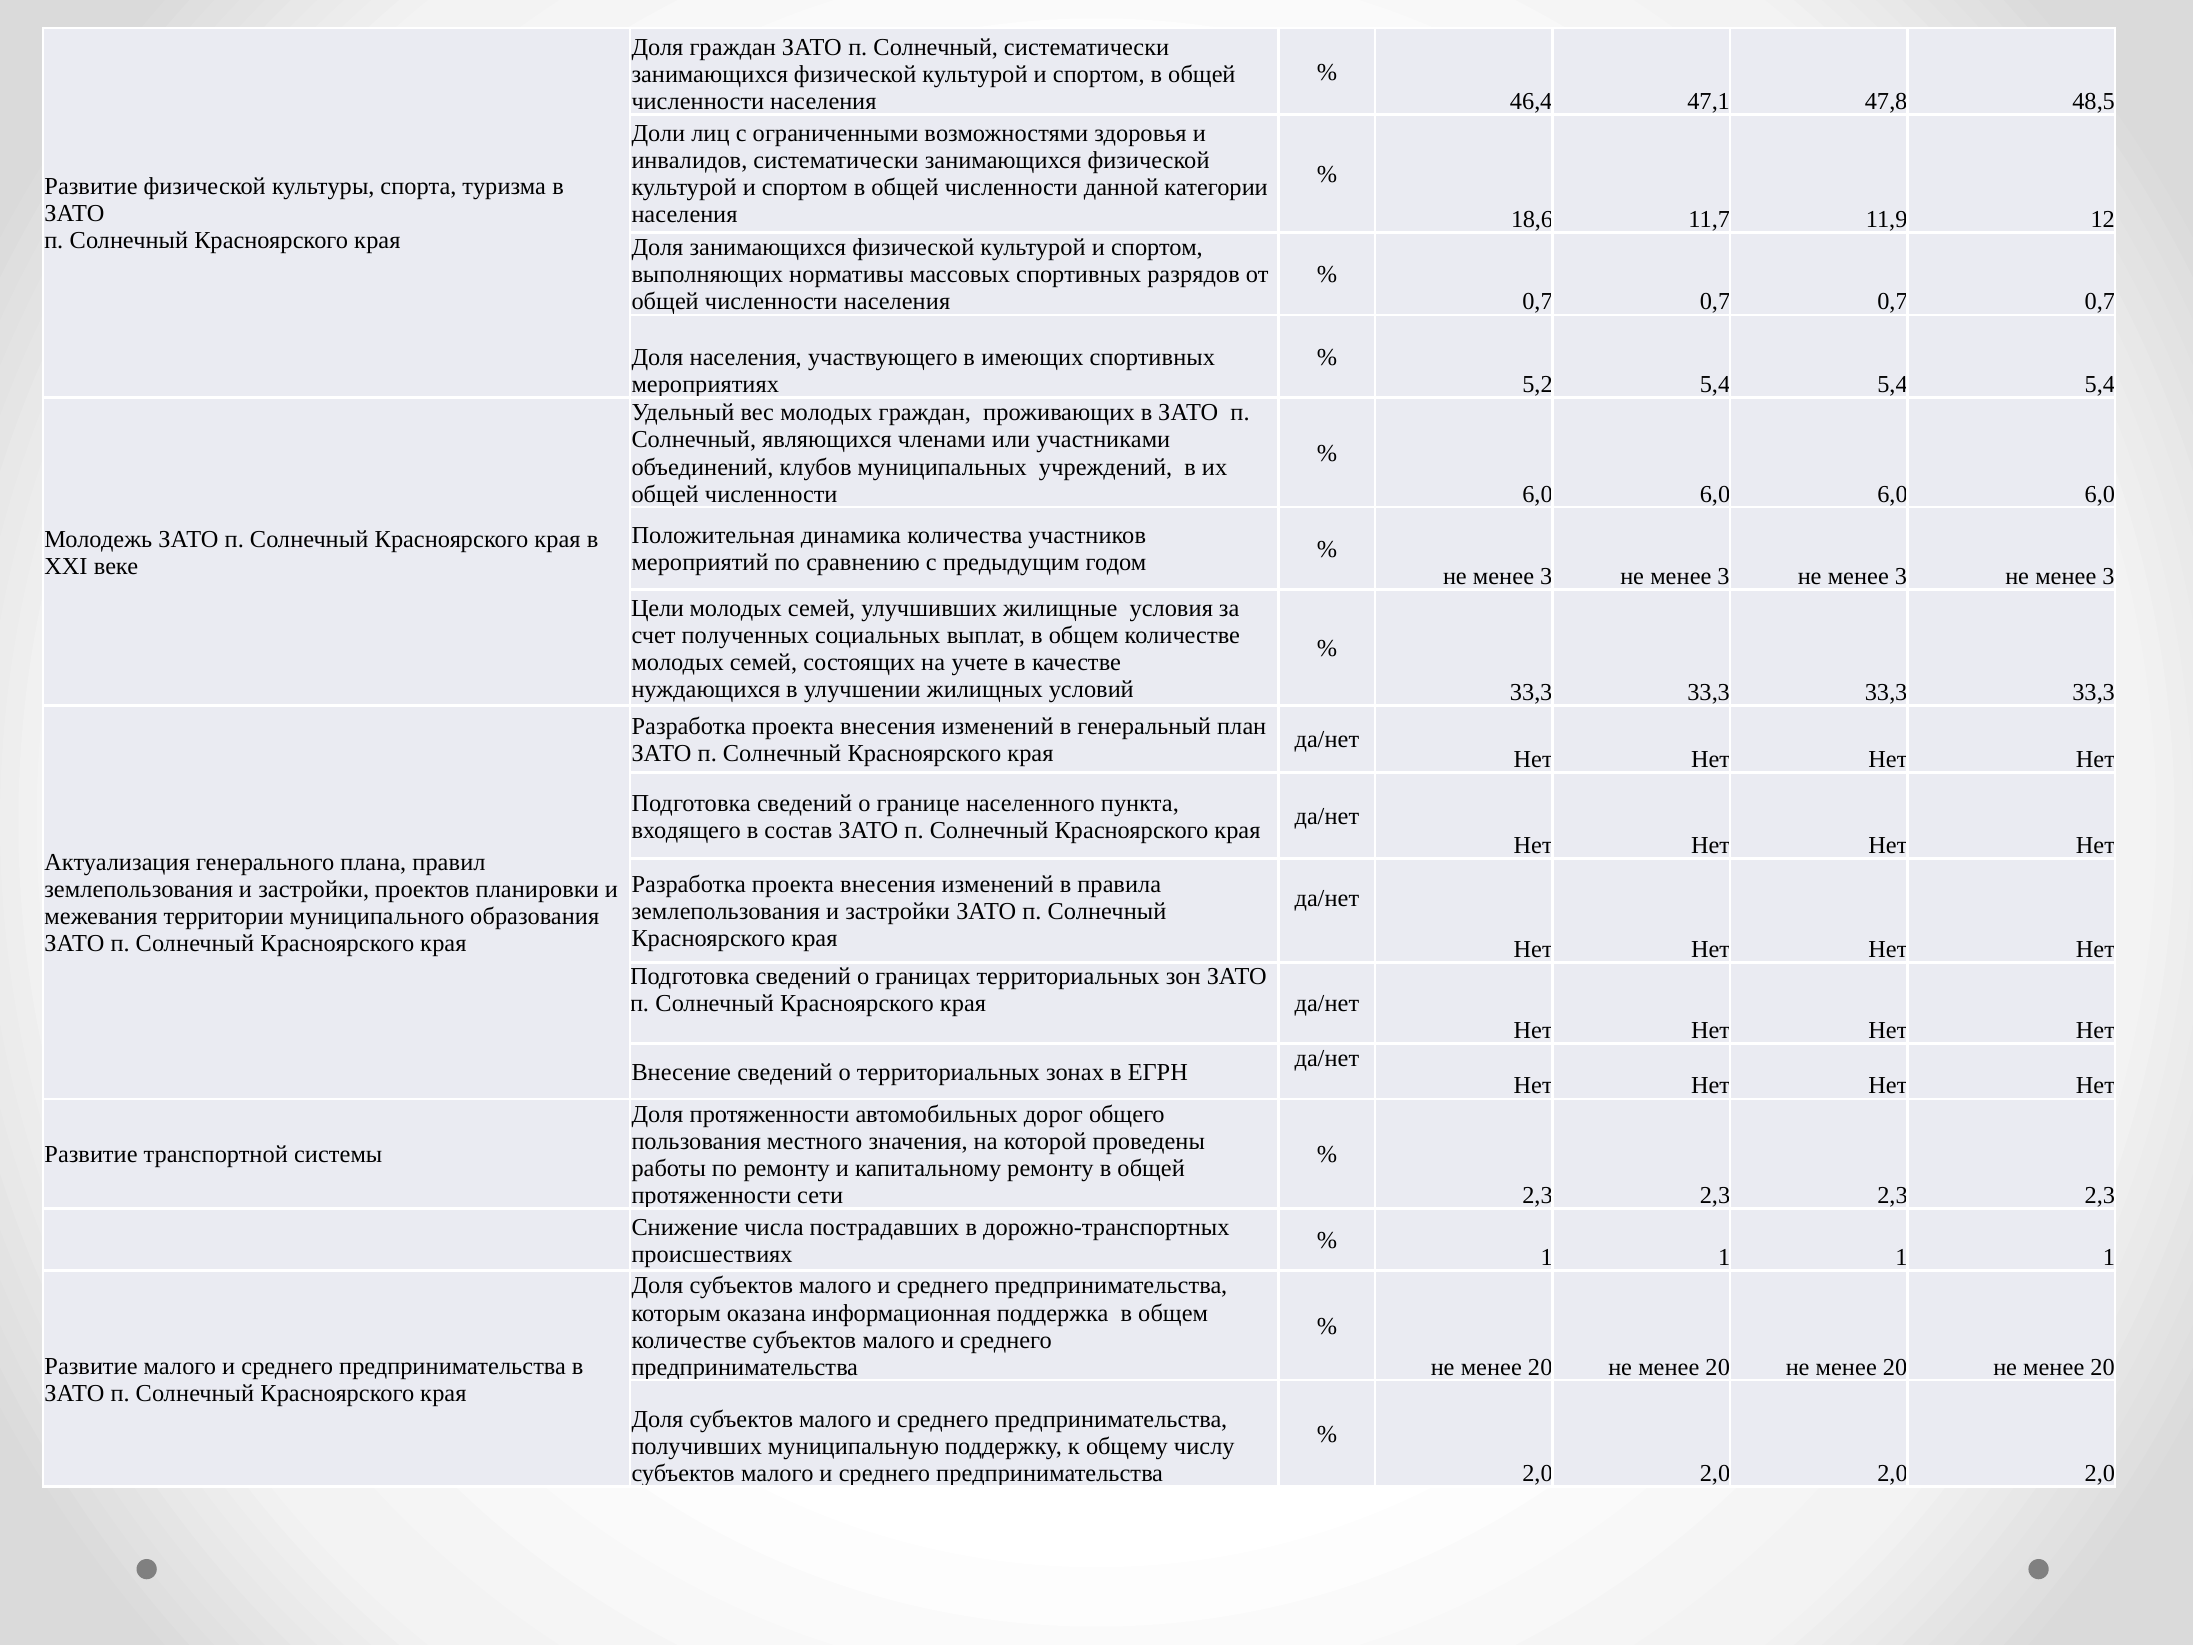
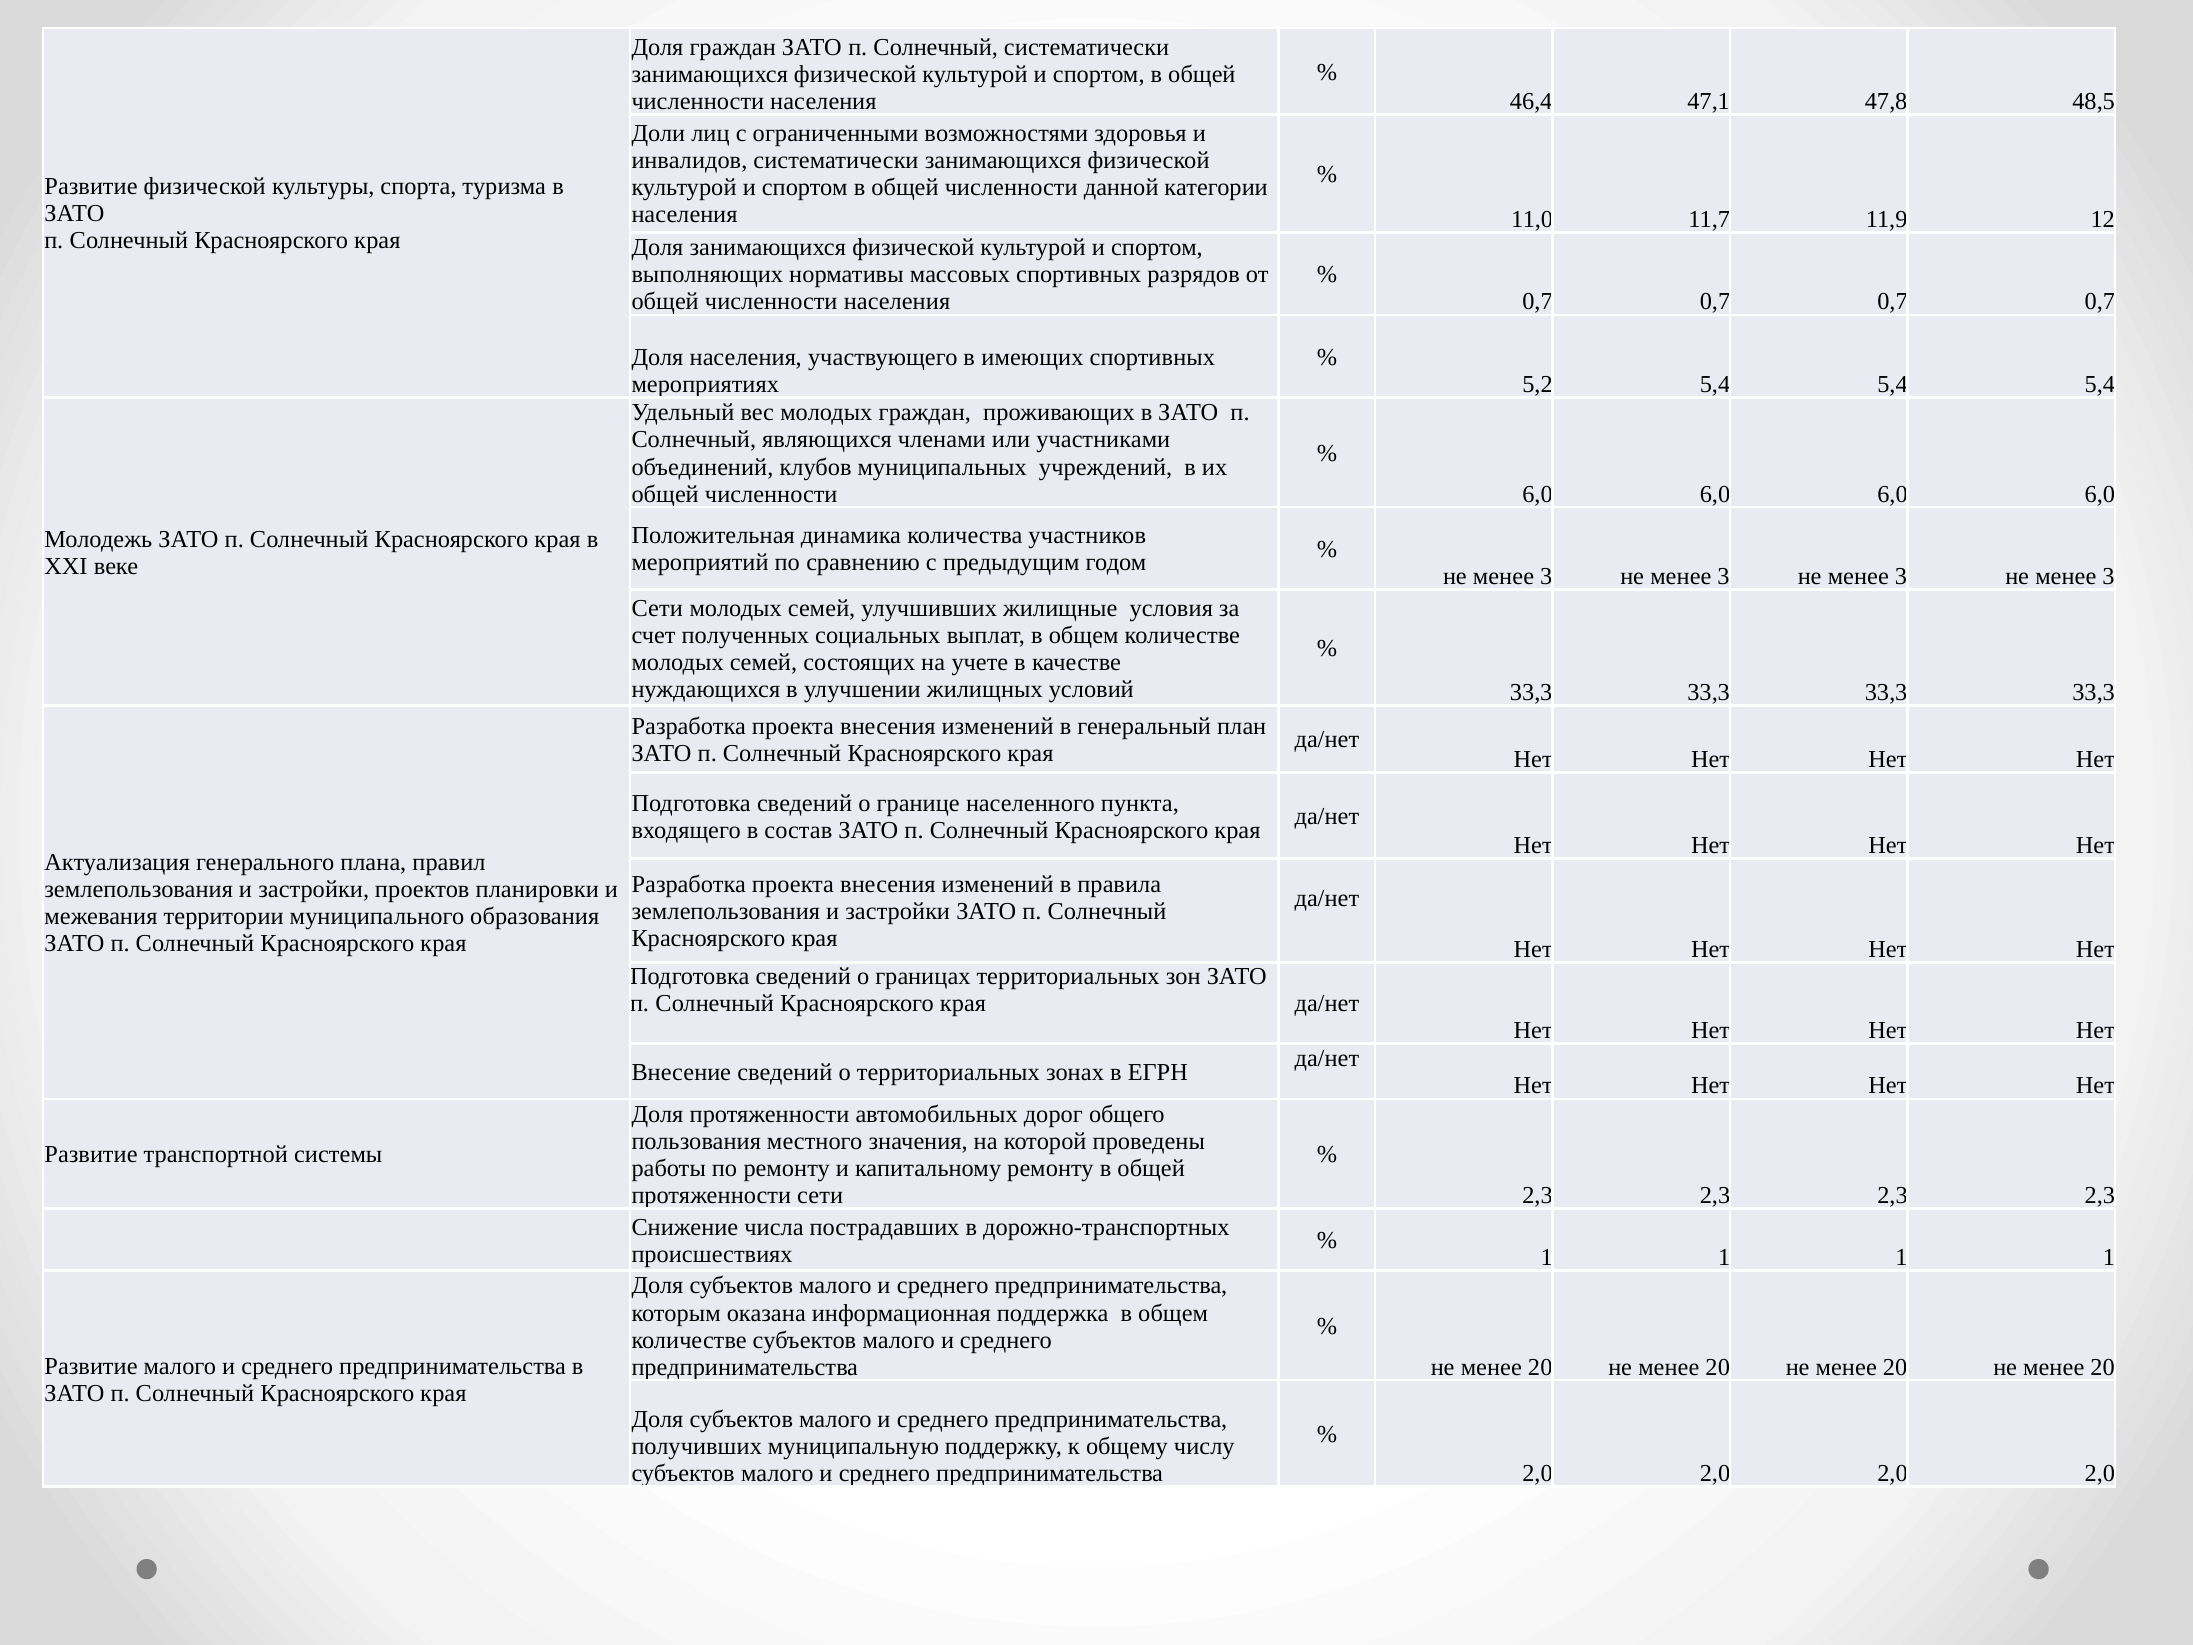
18,6: 18,6 -> 11,0 (1532, 219)
Цели: Цели -> Сети (657, 608)
